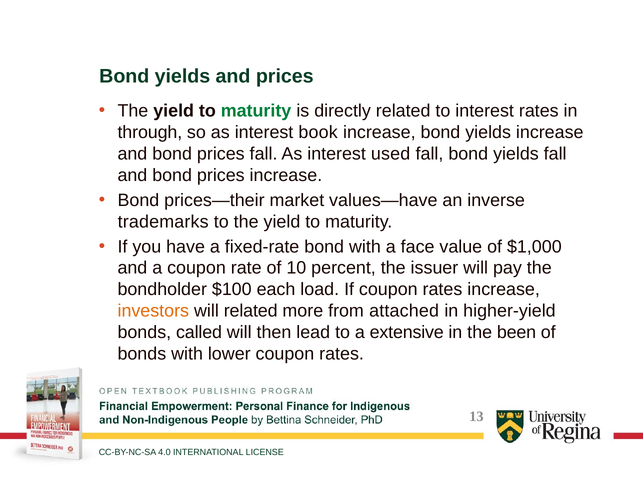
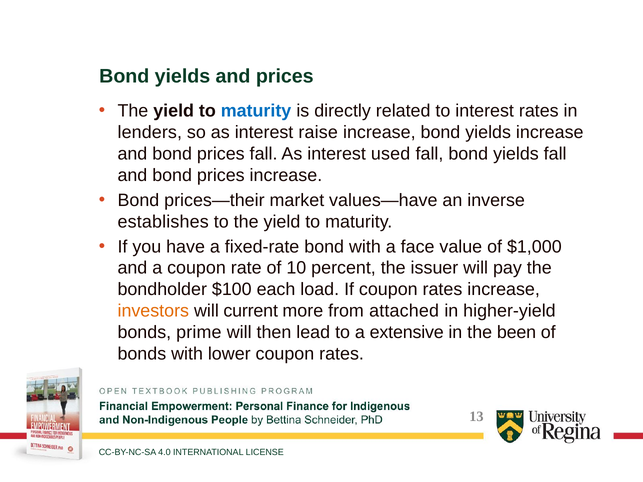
maturity colour: green -> blue (256, 111)
through: through -> lenders (150, 132)
book: book -> raise (318, 132)
trademarks: trademarks -> establishes (163, 222)
will related: related -> current (251, 311)
called: called -> prime (199, 333)
